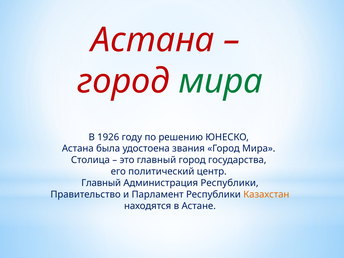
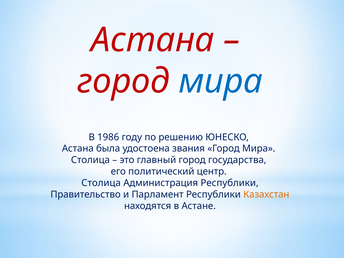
мира colour: green -> blue (221, 81)
1926: 1926 -> 1986 (108, 137)
Главный: Главный -> Столица (101, 183)
